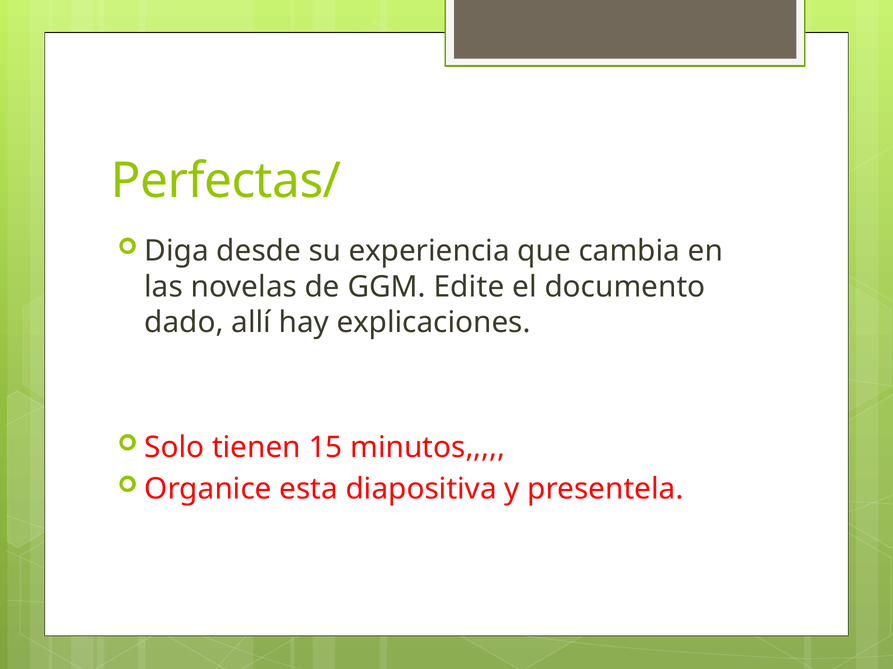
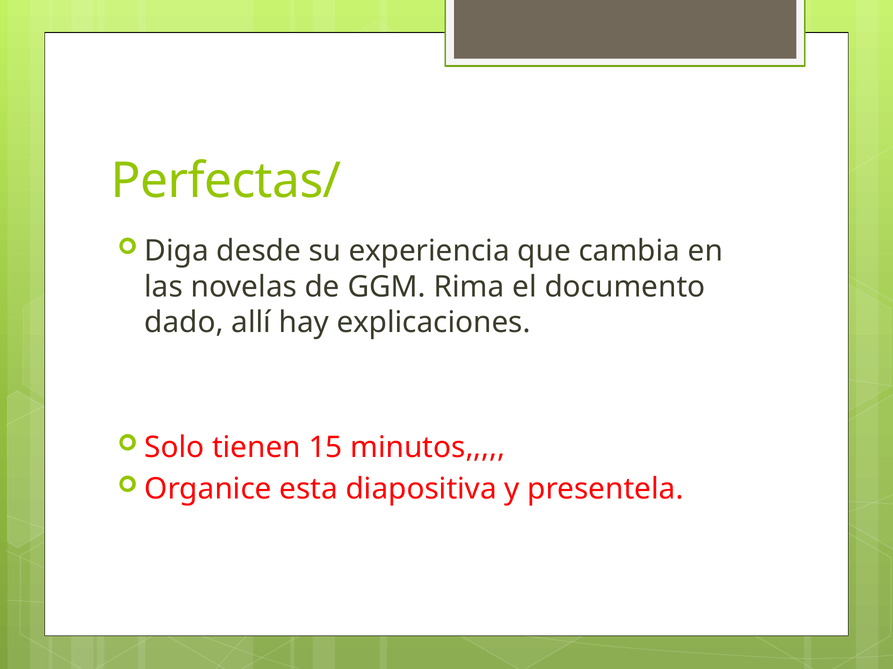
Edite: Edite -> Rima (469, 287)
